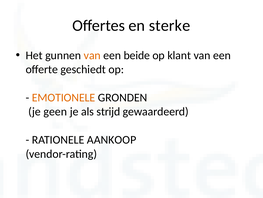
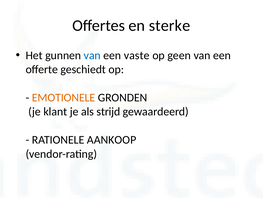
van colour: orange -> blue (92, 55)
beide: beide -> vaste (137, 55)
klant: klant -> geen (179, 55)
geen: geen -> klant (55, 111)
